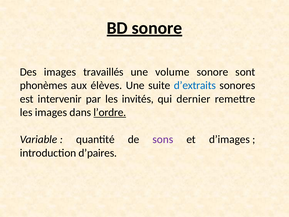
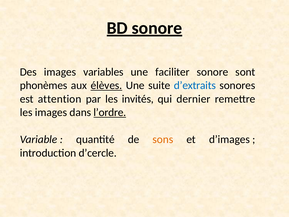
travaillés: travaillés -> variables (103, 72)
volume: volume -> faciliter (172, 72)
élèves underline: none -> present (106, 85)
intervenir: intervenir -> attention (60, 99)
sons colour: purple -> orange (163, 139)
d’paires: d’paires -> d’cercle (98, 153)
